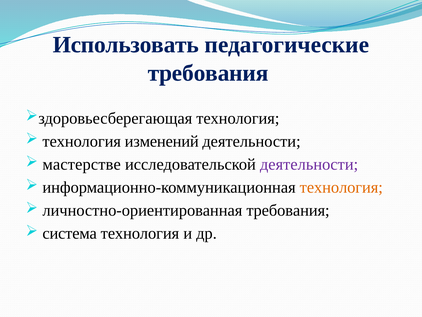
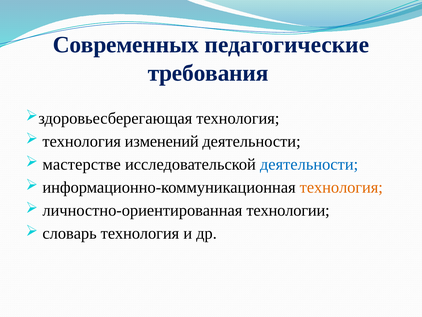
Использовать: Использовать -> Современных (126, 45)
деятельности colour: purple -> blue (309, 164)
личностно-ориентированная требования: требования -> технологии (288, 210)
система: система -> словарь (70, 233)
